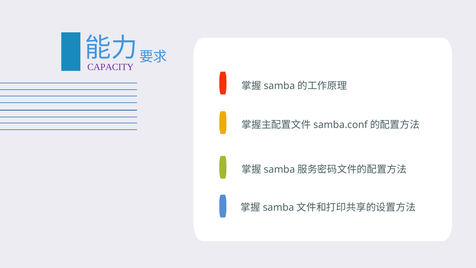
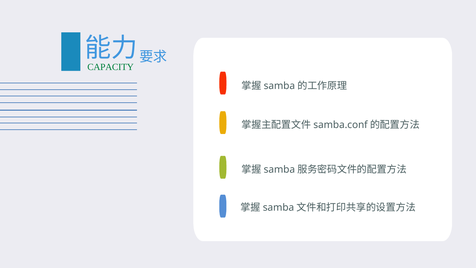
CAPACITY colour: purple -> green (111, 67)
